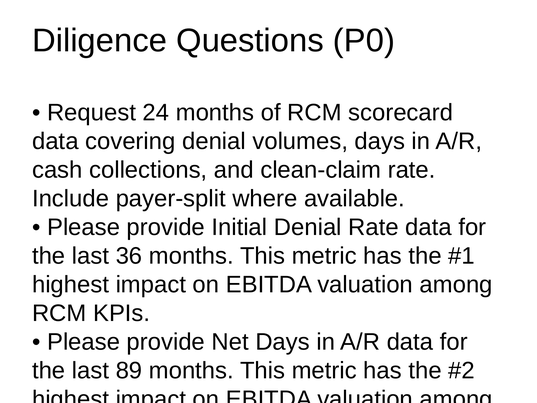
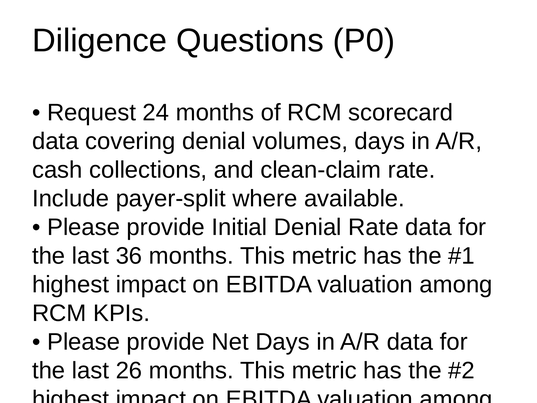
89: 89 -> 26 (129, 370)
